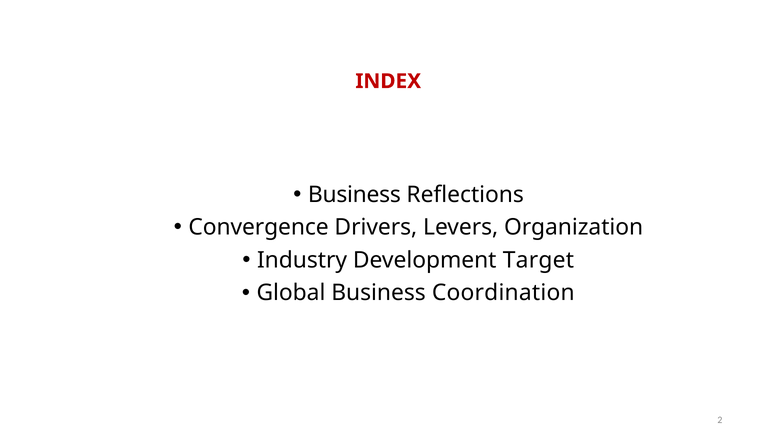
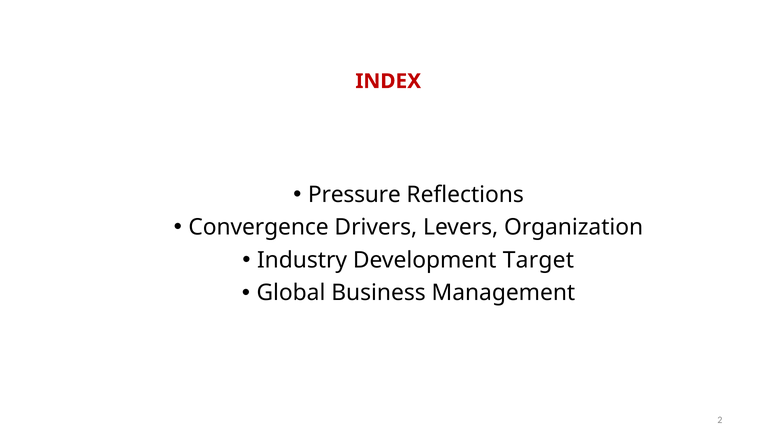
Business: Business -> Pressure (354, 194)
Coordination: Coordination -> Management (503, 293)
